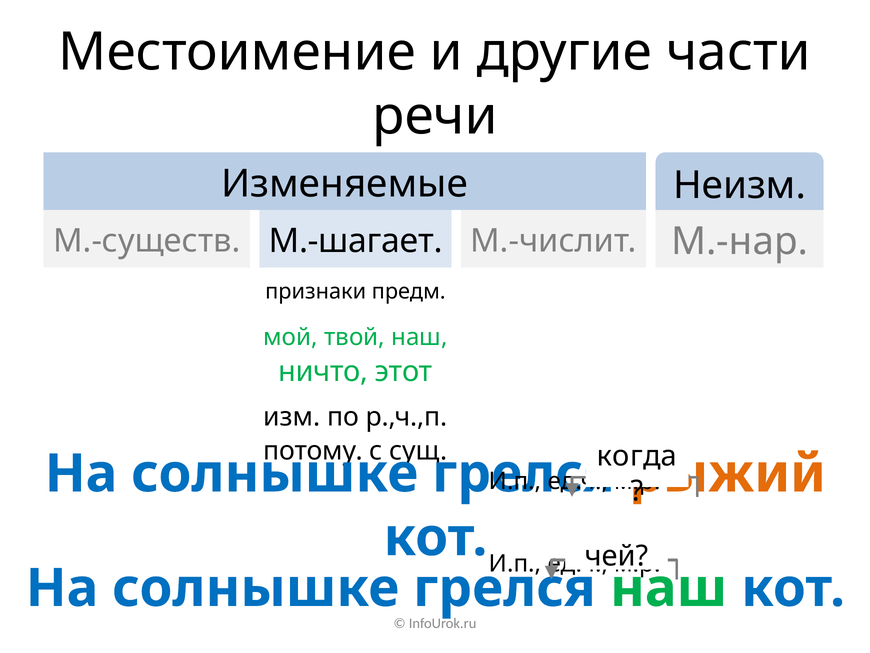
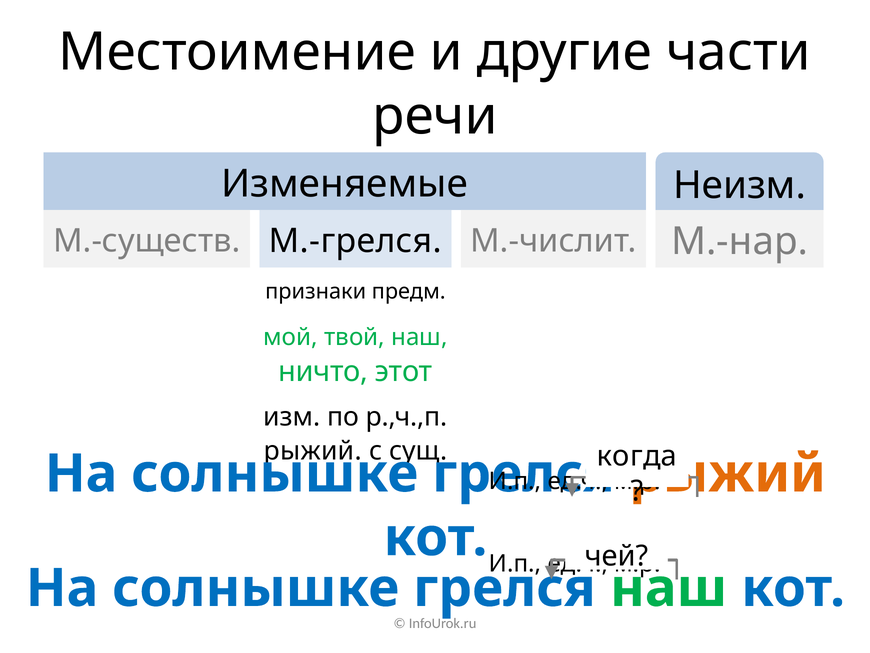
М.-шагает: М.-шагает -> М.-грелся (355, 241)
потому: потому -> рыжий (313, 451)
